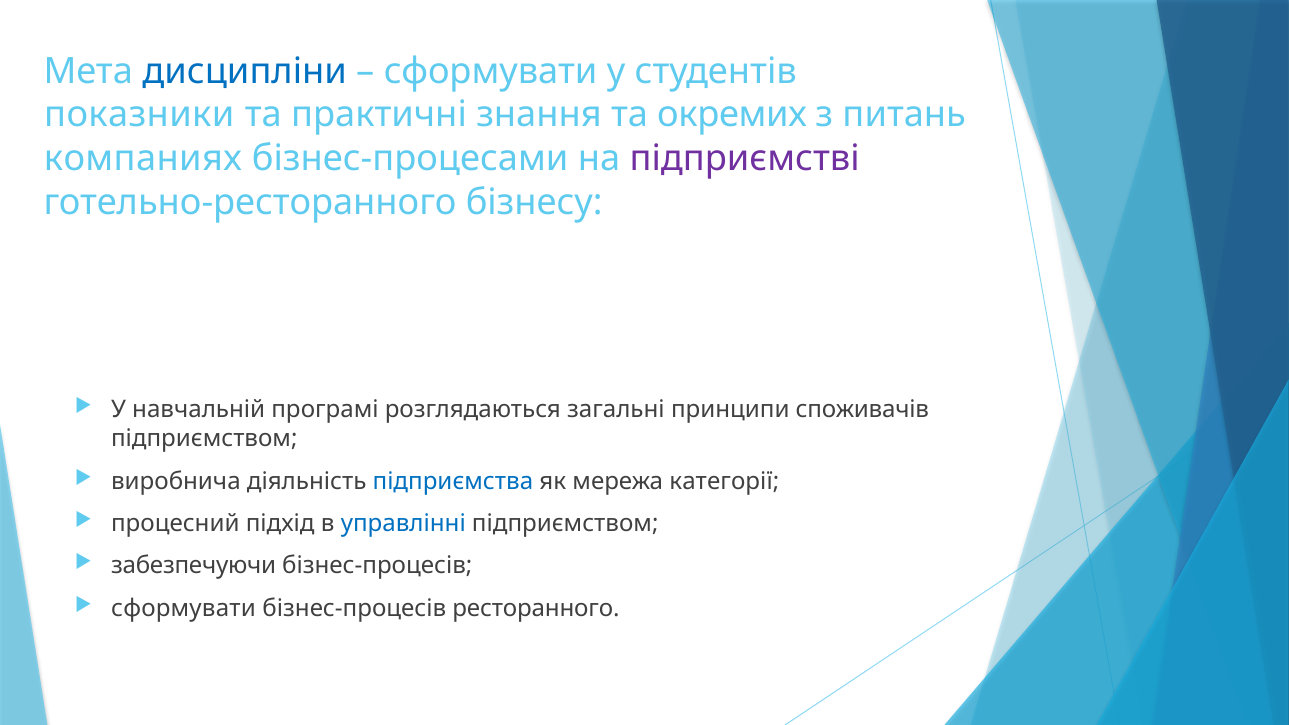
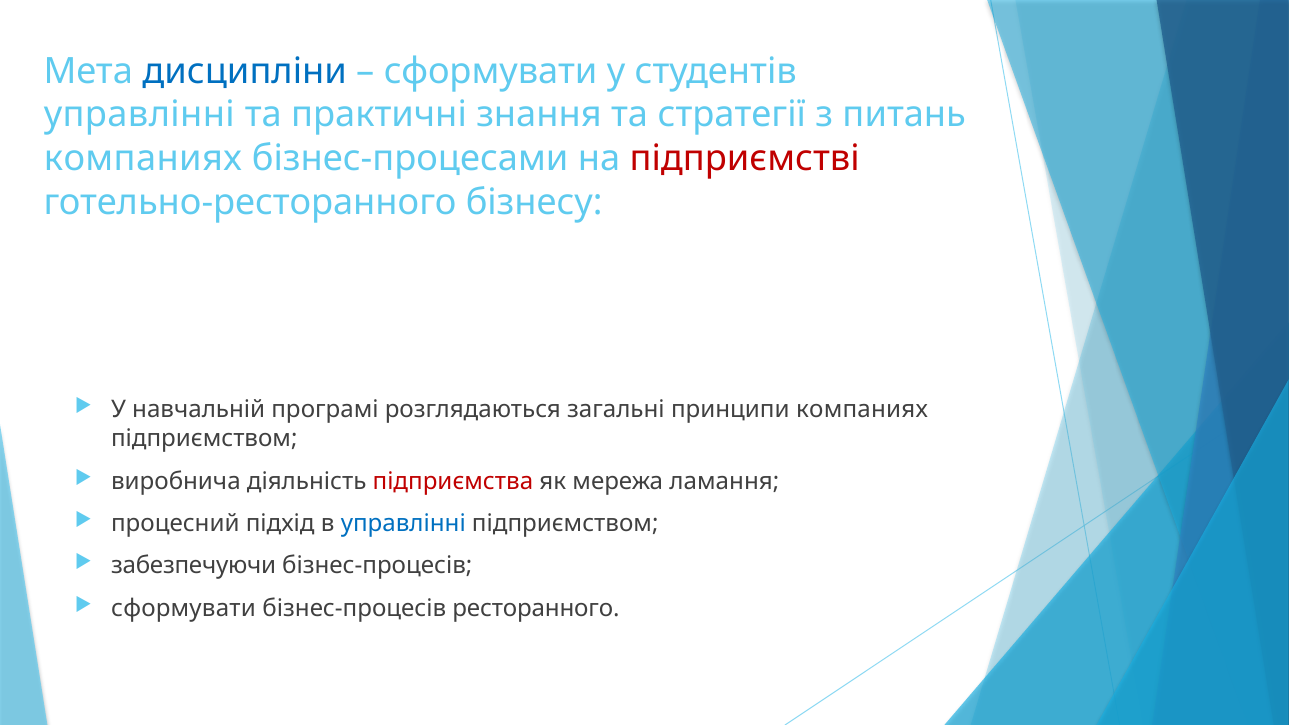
показники: показники -> управлінні (139, 115)
окремих: окремих -> стратегії (732, 115)
підприємстві colour: purple -> red (745, 159)
принципи споживачів: споживачів -> компаниях (862, 410)
підприємства colour: blue -> red (453, 481)
категорії: категорії -> ламання (724, 481)
